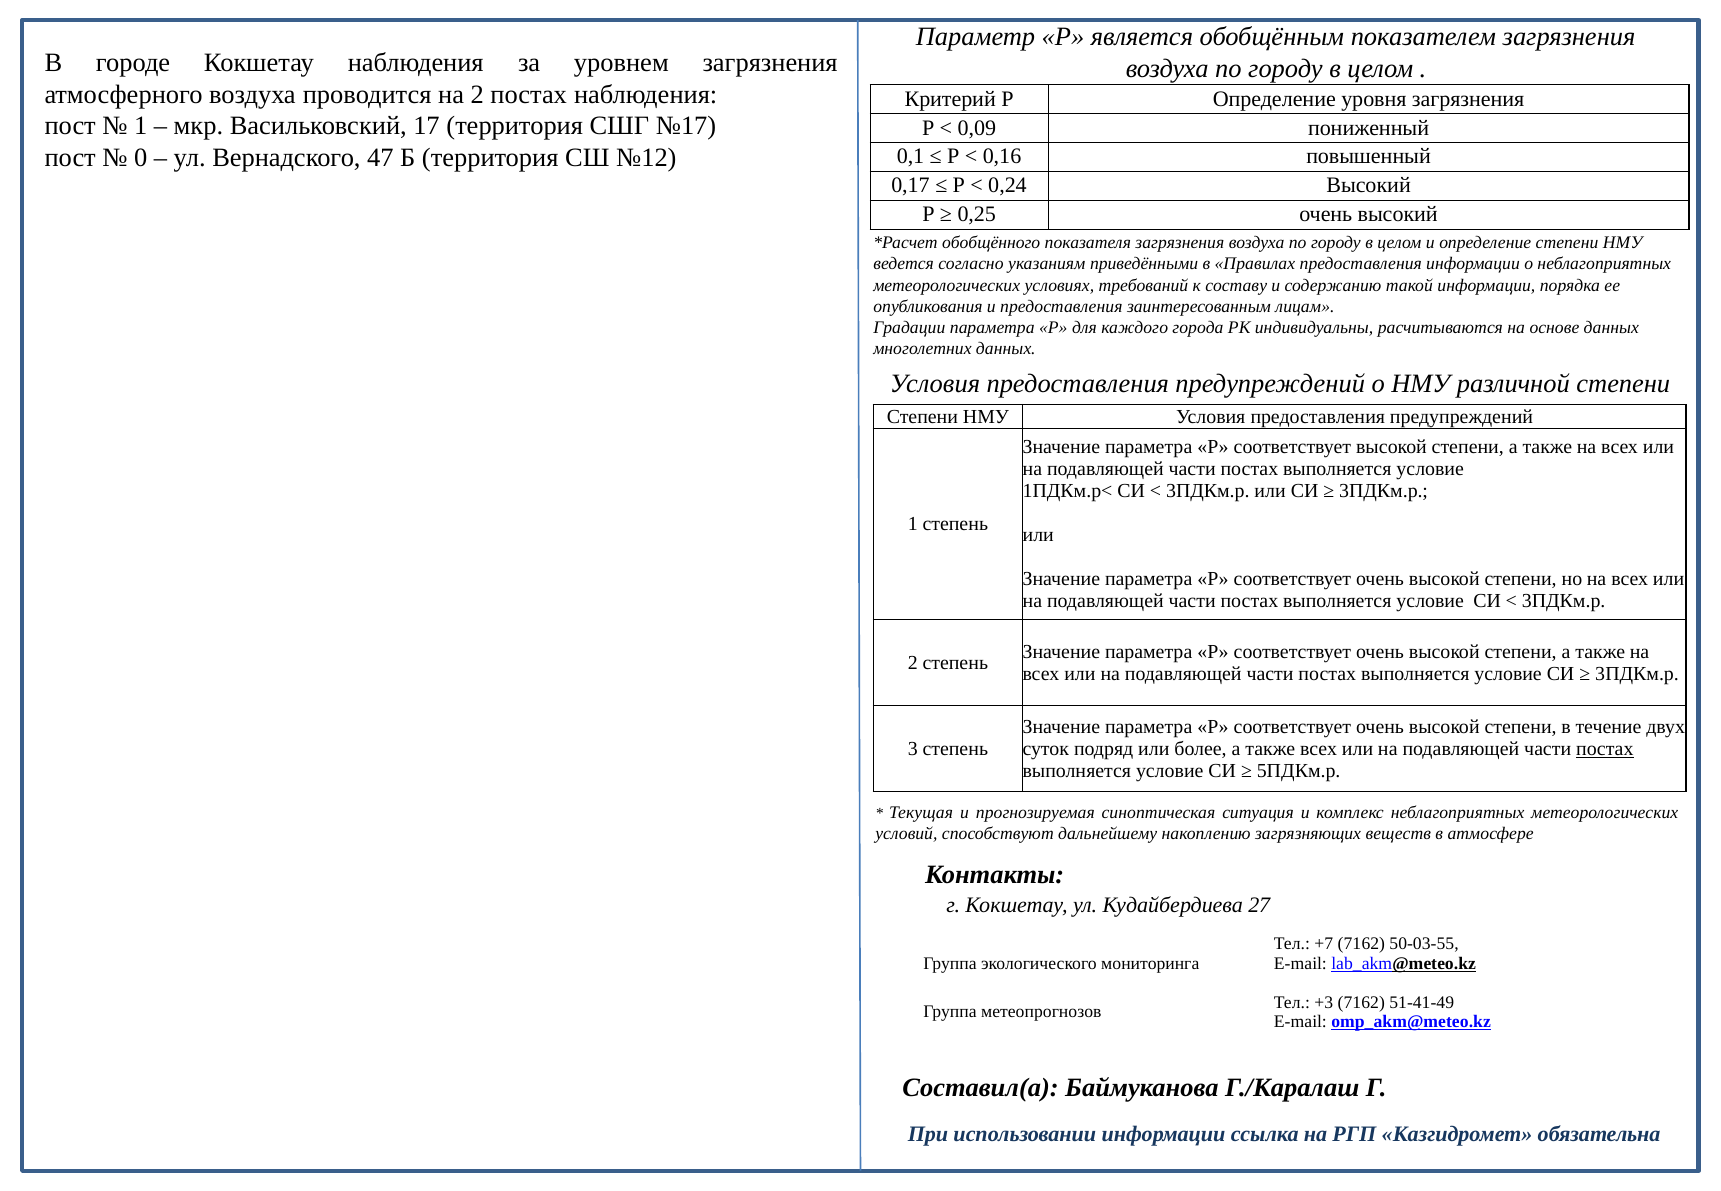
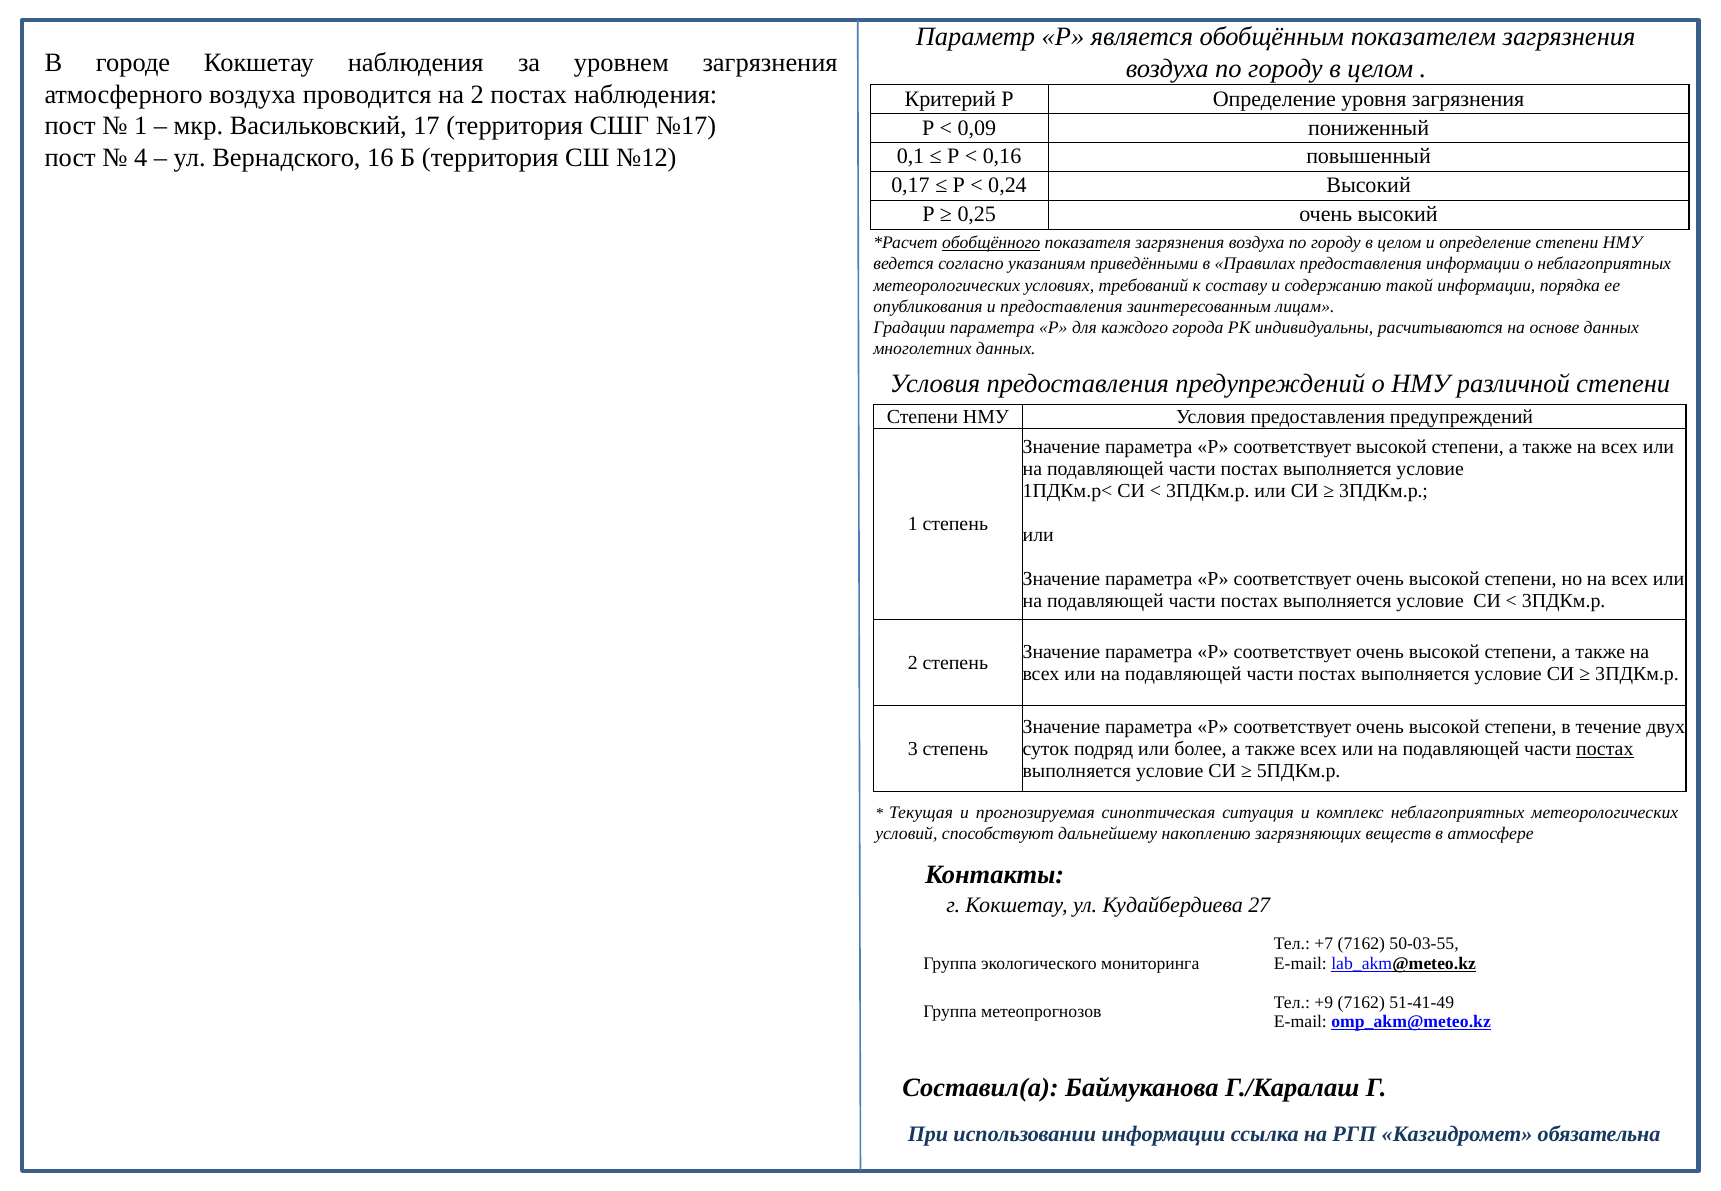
0: 0 -> 4 (141, 158)
47: 47 -> 16 (380, 158)
обобщённого underline: none -> present (991, 243)
+3: +3 -> +9 (1324, 1003)
